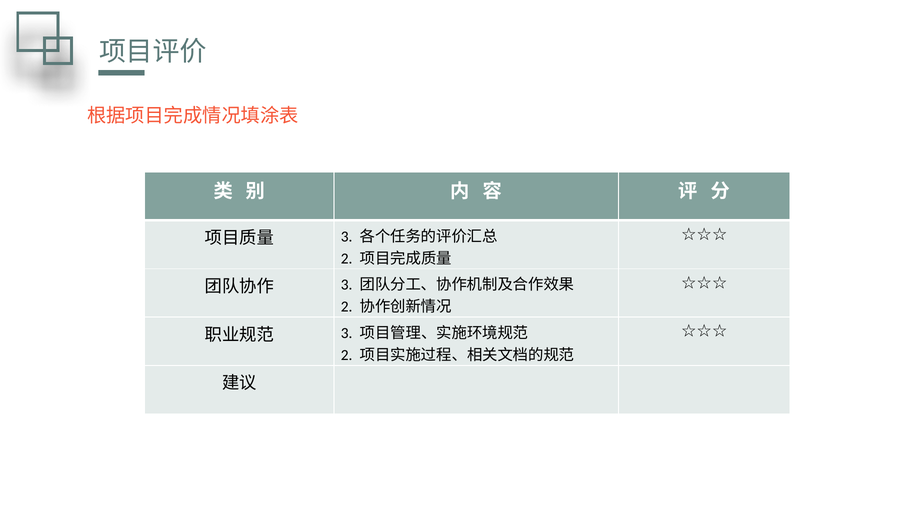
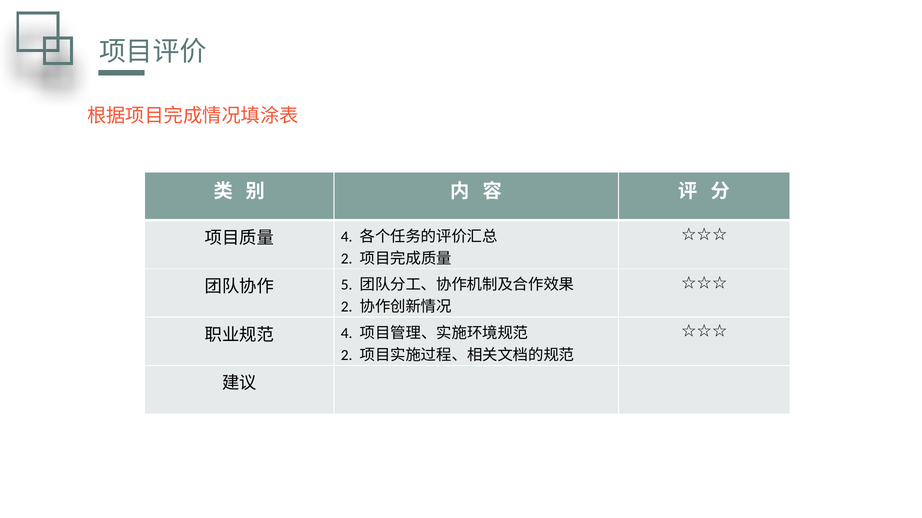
3: 3 -> 4 (347, 237)
3: 3 -> 5 (347, 285)
3: 3 -> 4 (347, 334)
